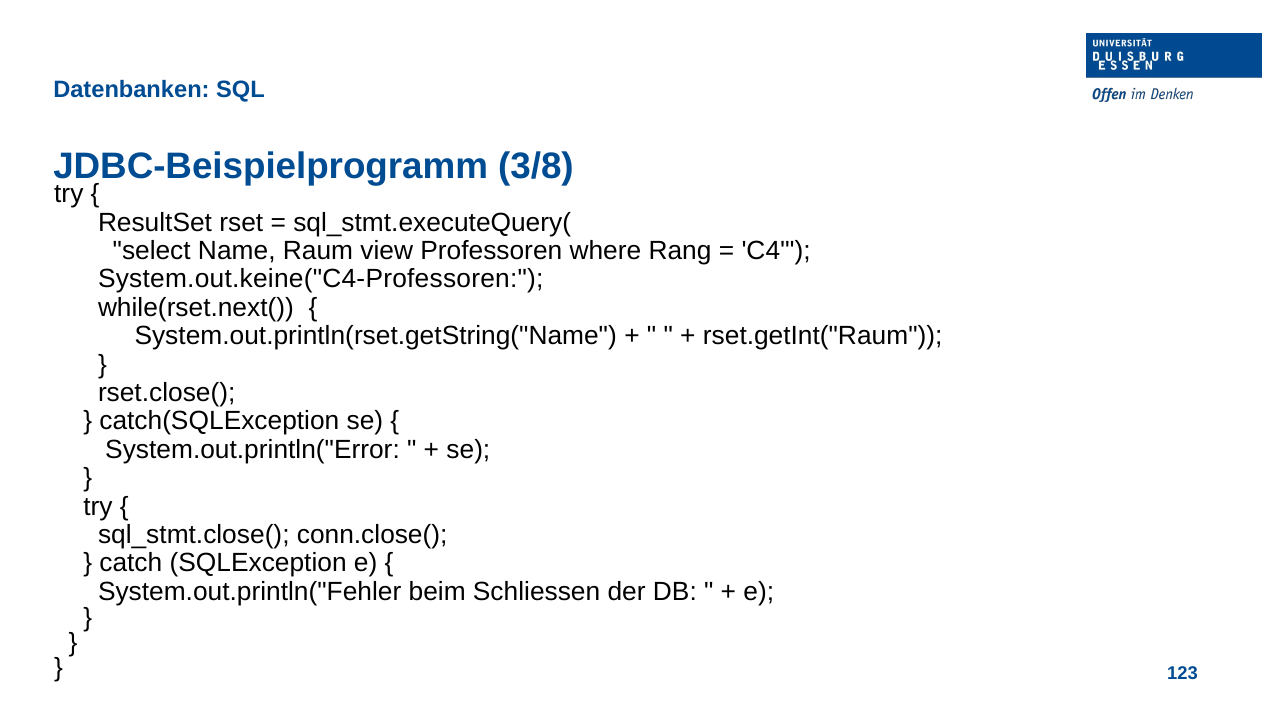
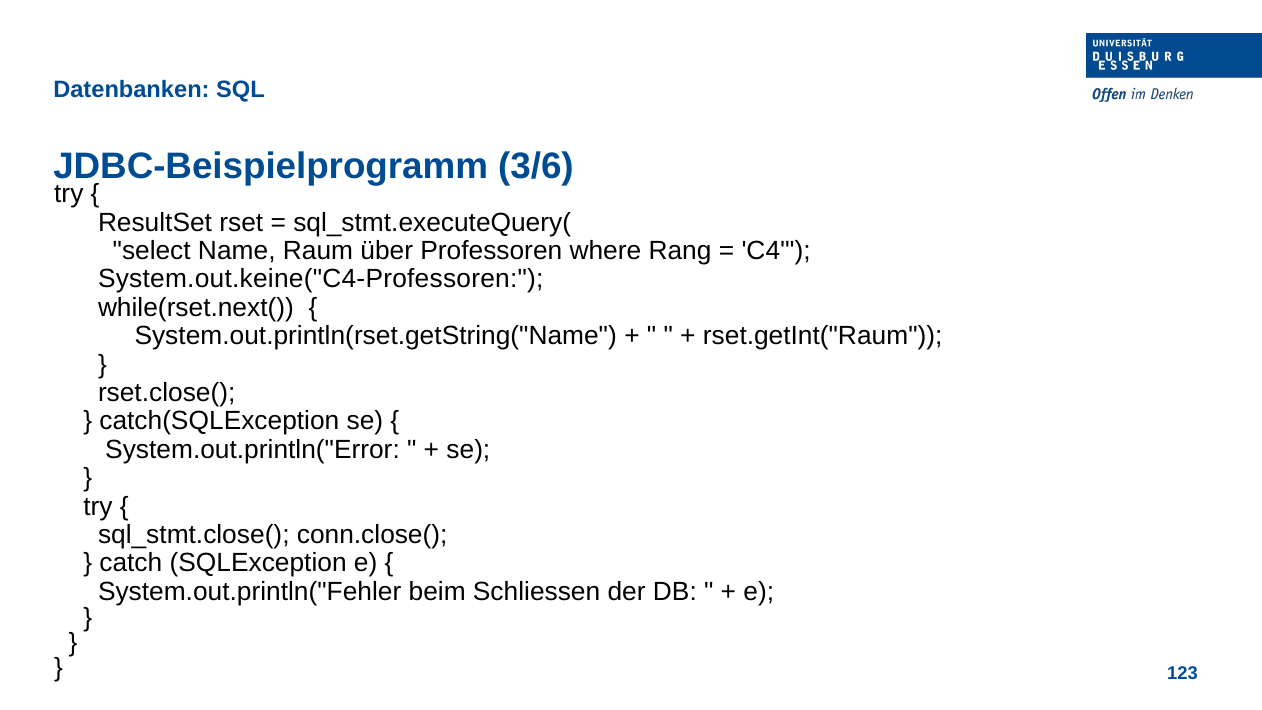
3/8: 3/8 -> 3/6 (536, 167)
view: view -> über (387, 251)
